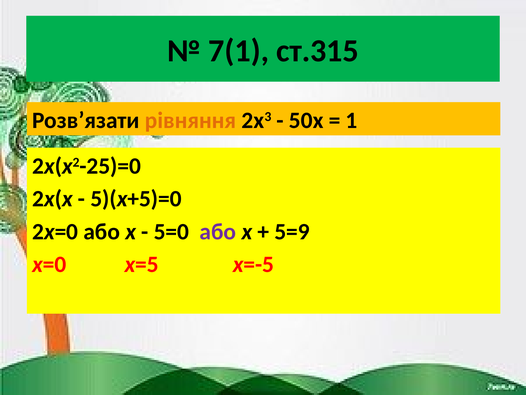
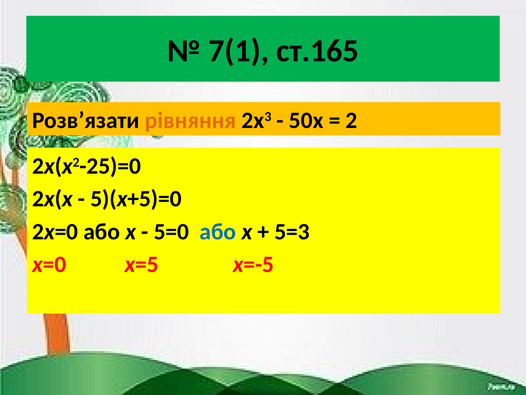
ст.315: ст.315 -> ст.165 (317, 51)
1: 1 -> 2 (352, 120)
або colour: purple -> blue (218, 231)
5=9: 5=9 -> 5=3 (292, 231)
